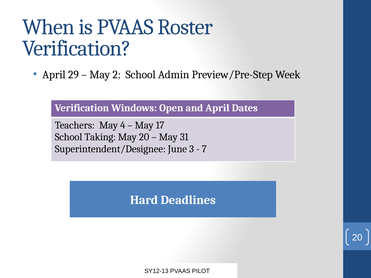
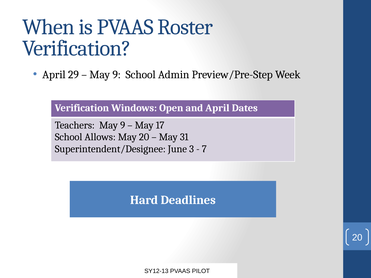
2: 2 -> 9 (117, 75)
Teachers May 4: 4 -> 9 (123, 125)
Taking: Taking -> Allows (100, 137)
